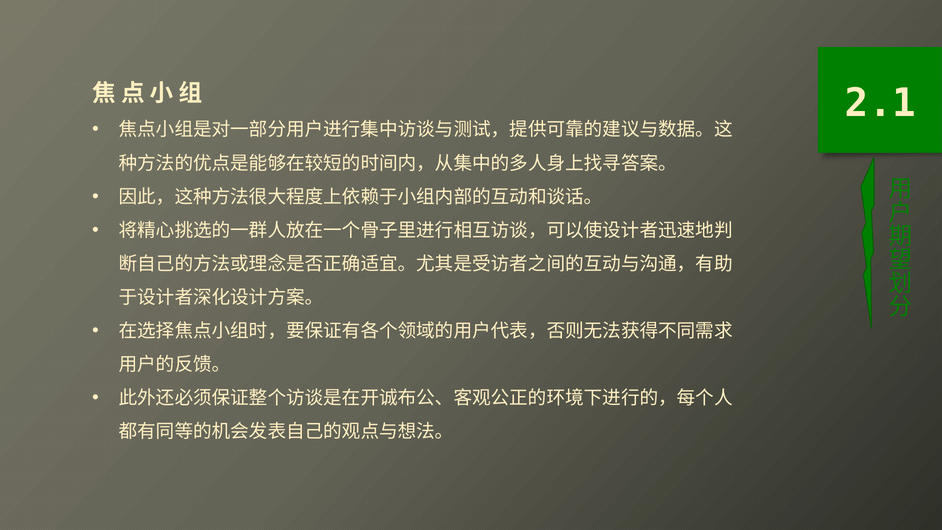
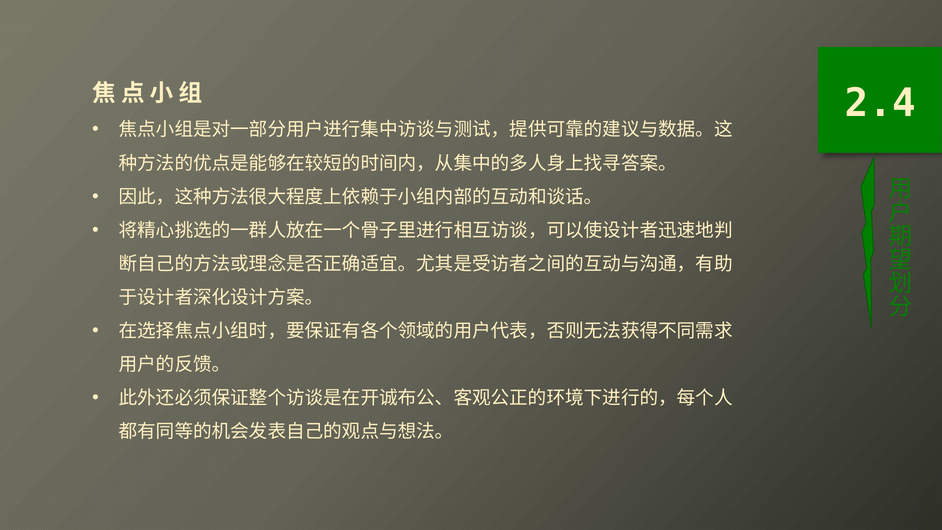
2.1: 2.1 -> 2.4 (880, 103)
